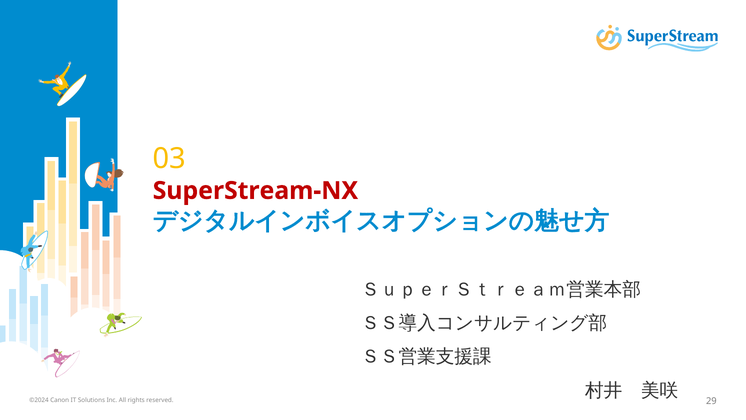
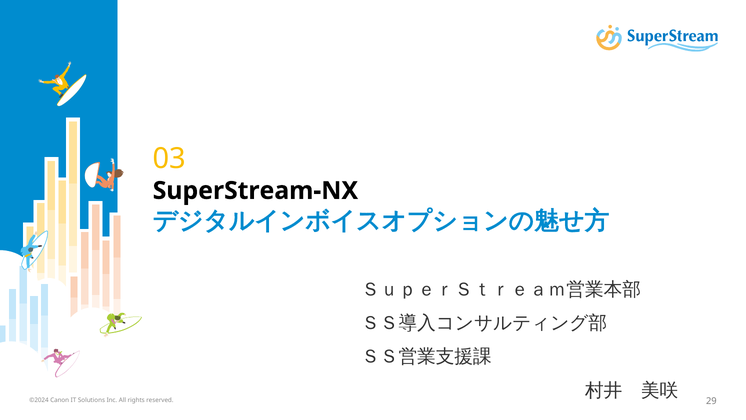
SuperStream-NX colour: red -> black (255, 191)
